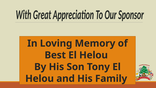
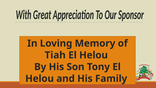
Best: Best -> Tiah (55, 55)
